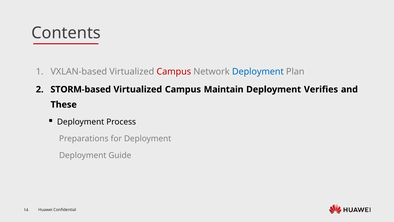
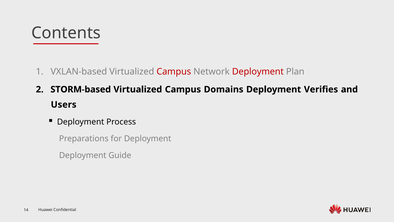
Deployment colour: blue -> red (258, 71)
Maintain: Maintain -> Domains (224, 89)
These: These -> Users (64, 104)
